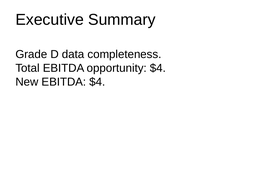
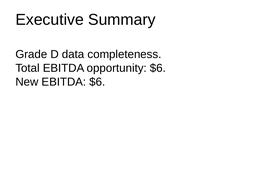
opportunity $4: $4 -> $6 (158, 68)
EBITDA $4: $4 -> $6 (97, 82)
